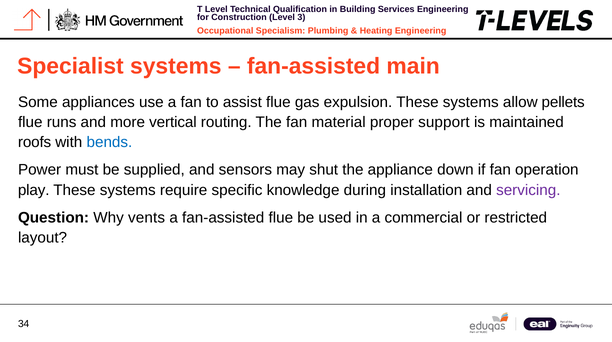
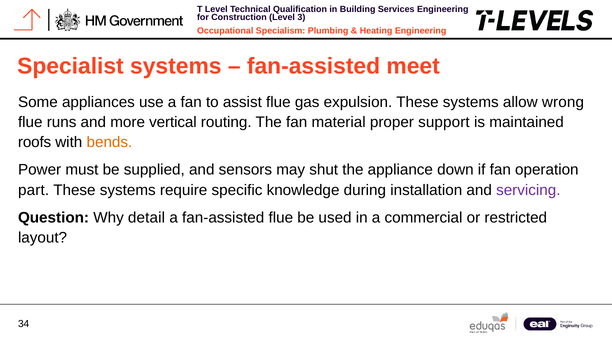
main: main -> meet (413, 66)
pellets: pellets -> wrong (563, 102)
bends colour: blue -> orange (109, 142)
play: play -> part (34, 190)
vents: vents -> detail (147, 218)
